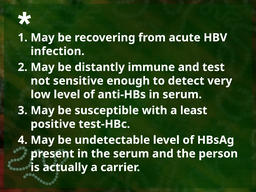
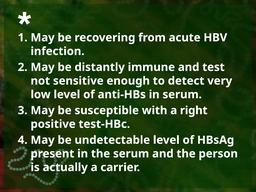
least: least -> right (194, 110)
